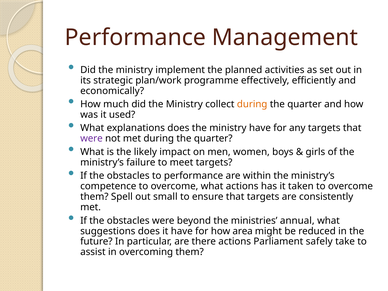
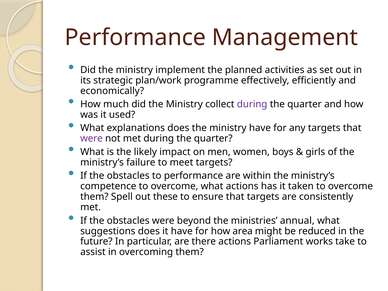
during colour: orange -> purple (252, 104)
small: small -> these (165, 197)
safely: safely -> works (319, 242)
